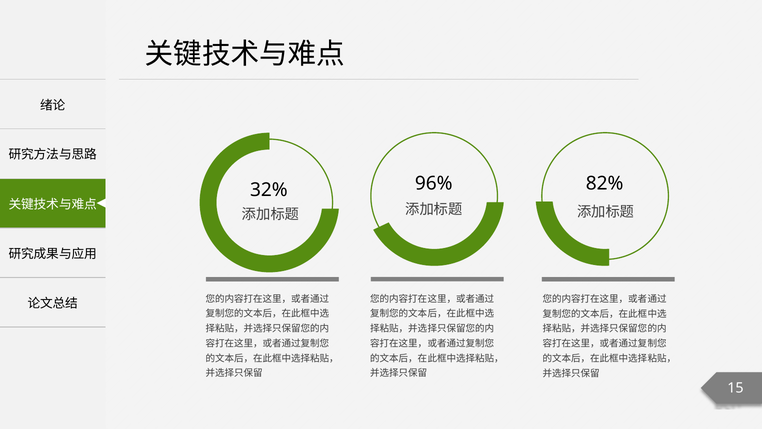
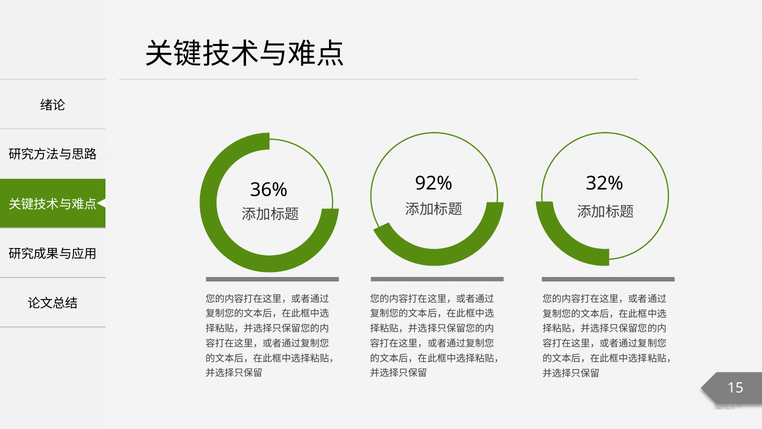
96%: 96% -> 92% (434, 183)
82%: 82% -> 32% (605, 183)
32%: 32% -> 36% (269, 190)
